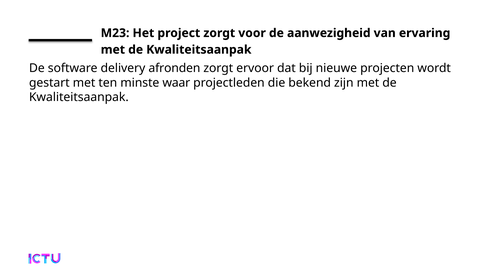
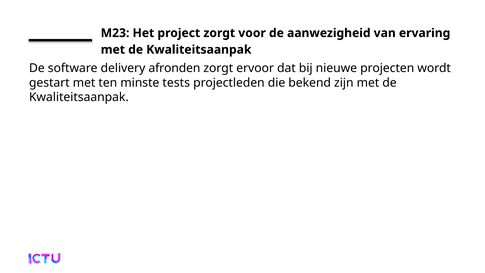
waar: waar -> tests (176, 83)
